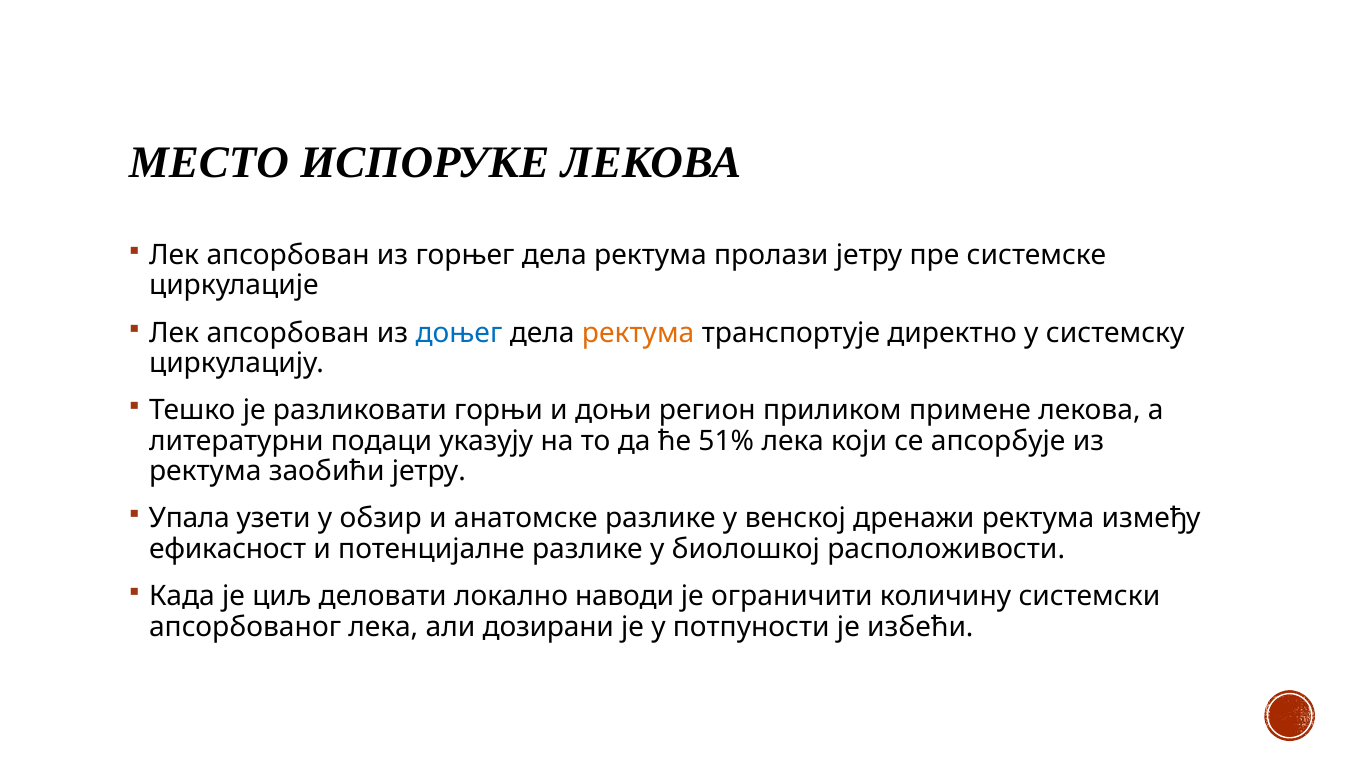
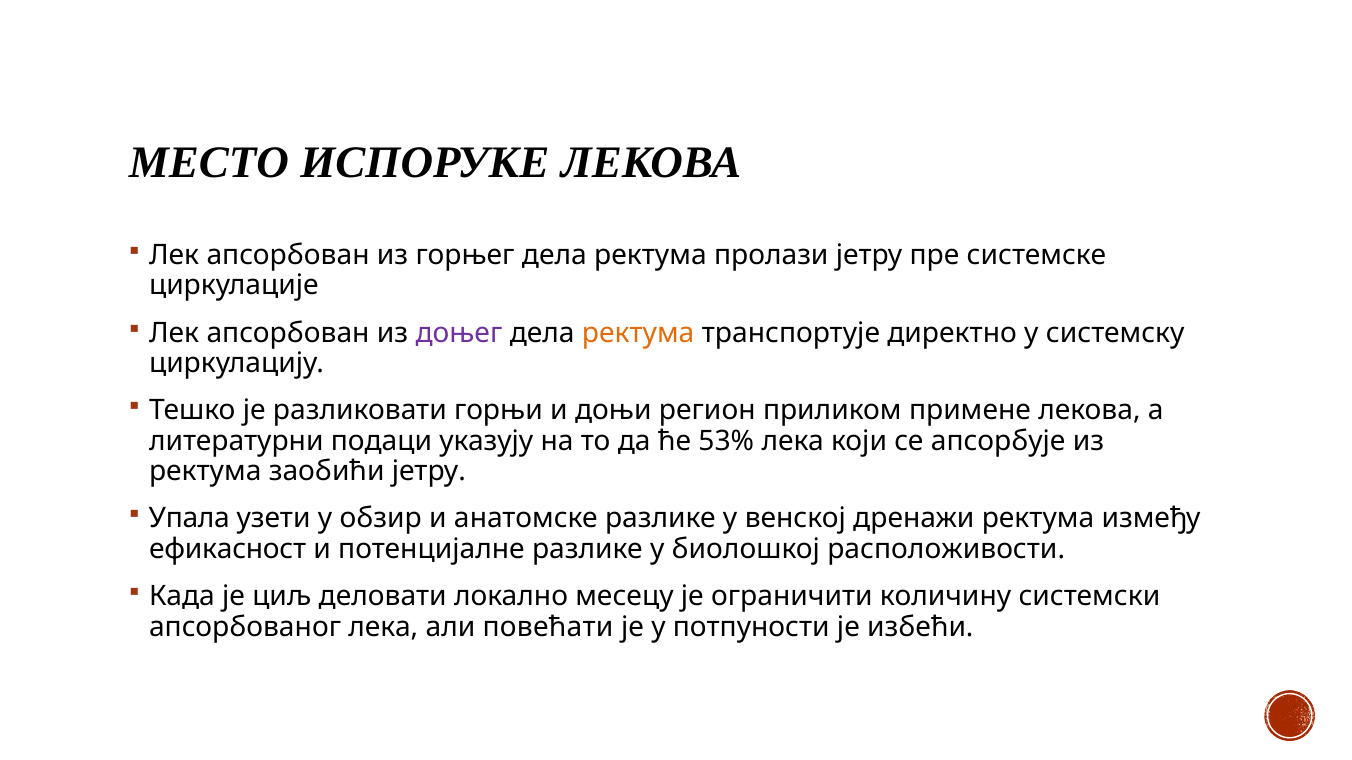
доњег colour: blue -> purple (459, 333)
51%: 51% -> 53% (726, 441)
наводи: наводи -> месецу (624, 597)
дозирани: дозирани -> повећати (548, 627)
